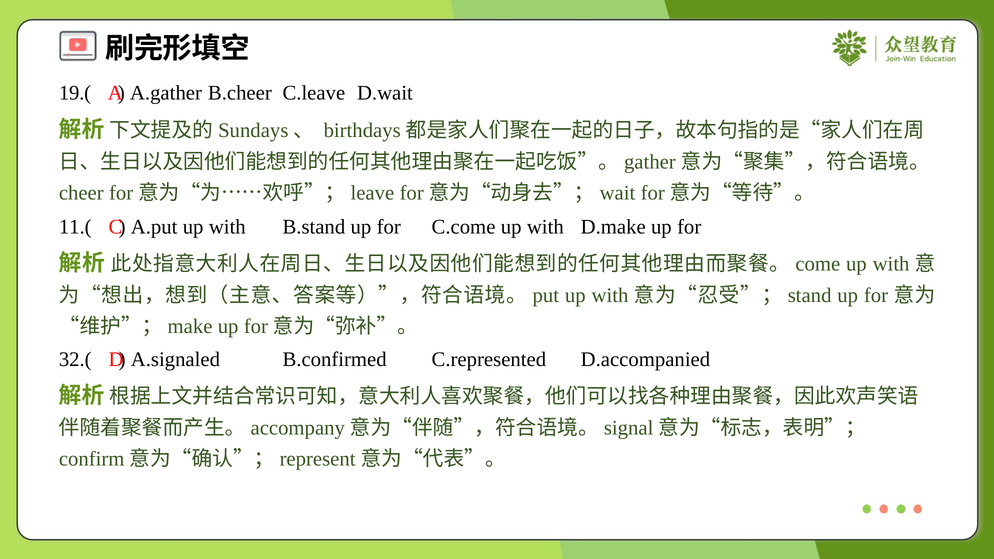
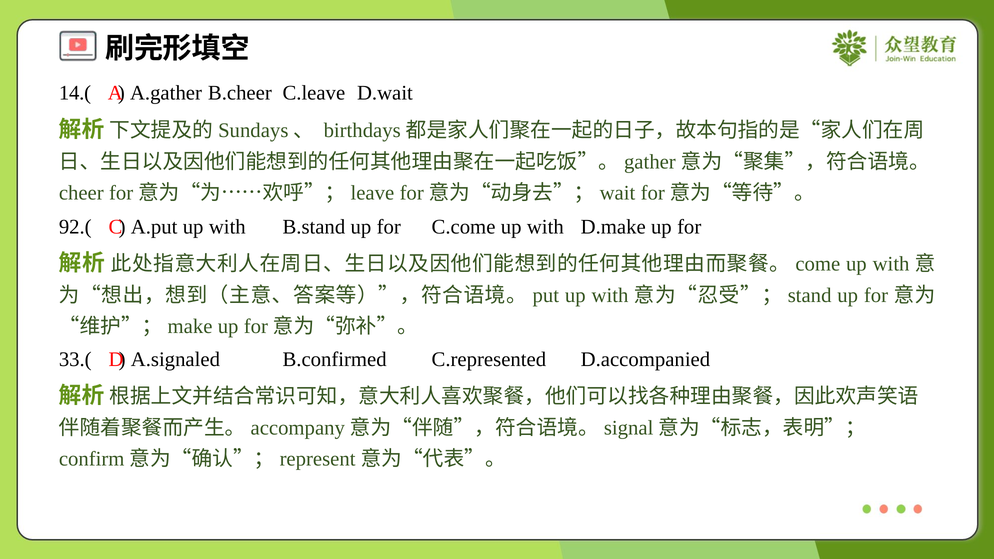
19.(: 19.( -> 14.( (75, 93)
11.(: 11.( -> 92.( (75, 227)
32.(: 32.( -> 33.( (75, 359)
